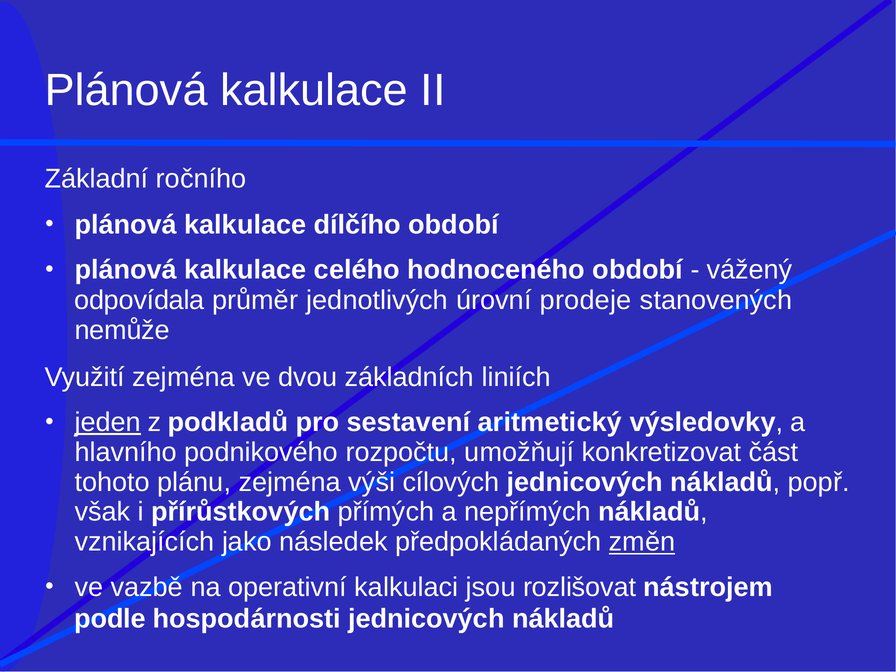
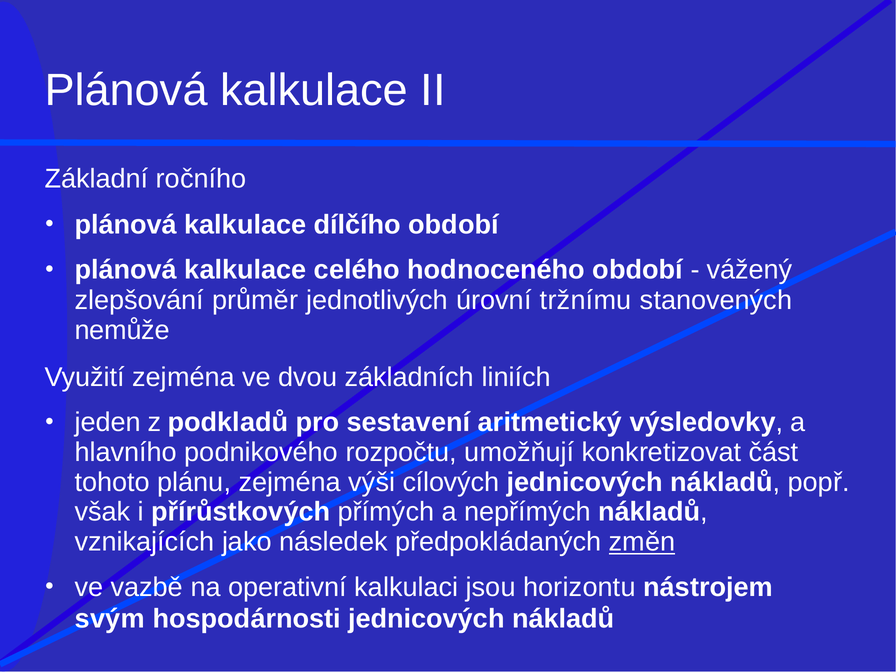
odpovídala: odpovídala -> zlepšování (139, 300)
prodeje: prodeje -> tržnímu (586, 300)
jeden underline: present -> none (108, 422)
rozlišovat: rozlišovat -> horizontu (579, 587)
podle: podle -> svým (110, 619)
